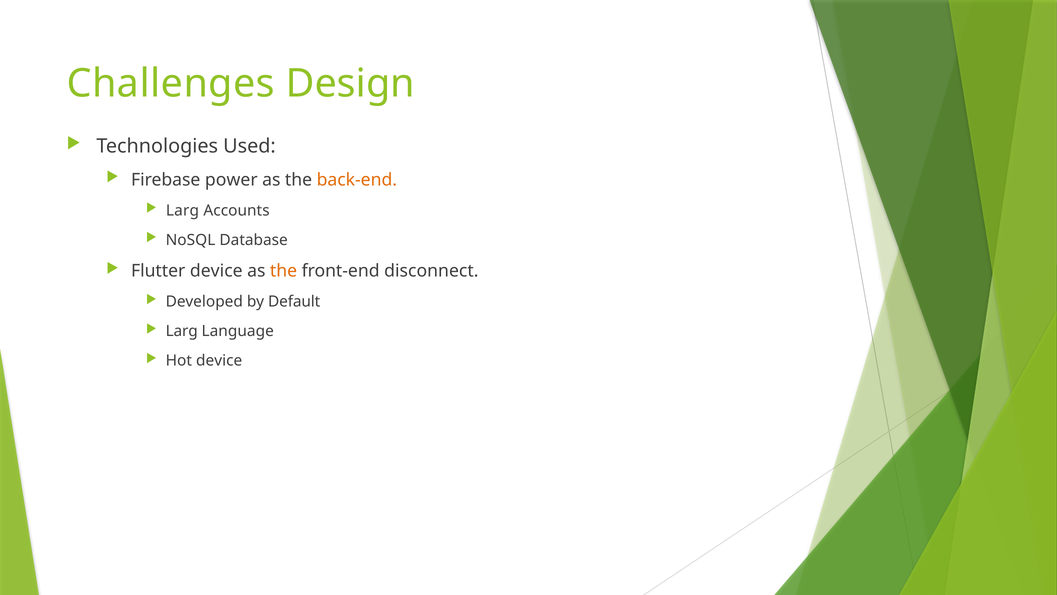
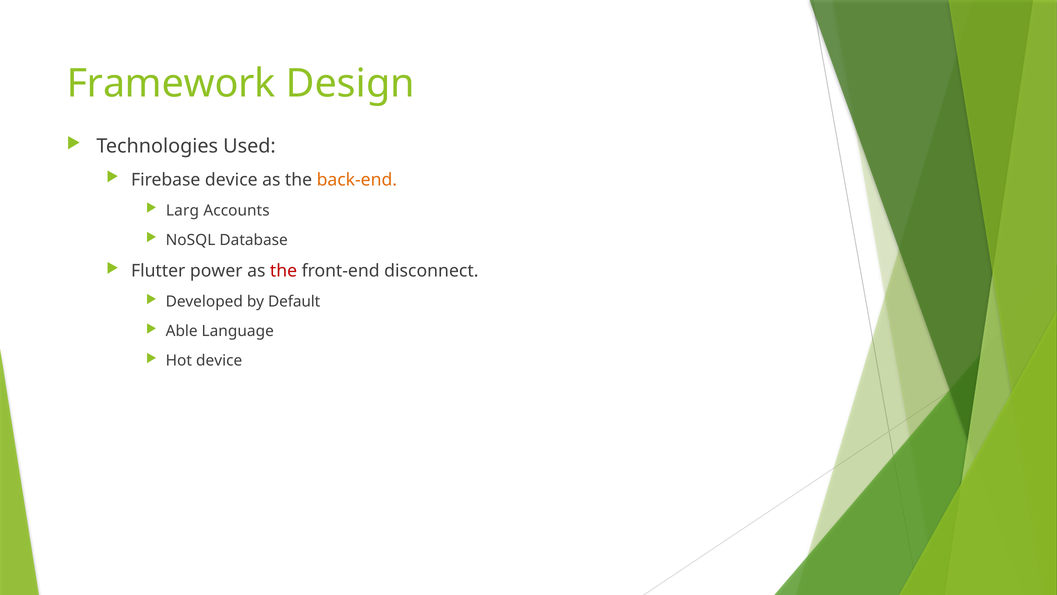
Challenges: Challenges -> Framework (171, 83)
Firebase power: power -> device (231, 180)
Flutter device: device -> power (216, 271)
the colour: orange -> red (284, 271)
Larg: Larg -> Able (182, 331)
